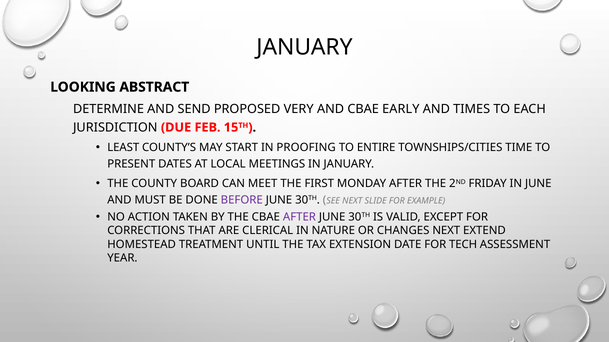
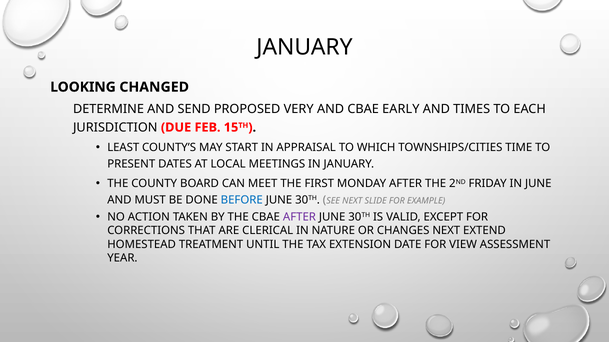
ABSTRACT: ABSTRACT -> CHANGED (154, 87)
PROOFING: PROOFING -> APPRAISAL (306, 148)
ENTIRE: ENTIRE -> WHICH (376, 148)
BEFORE colour: purple -> blue (242, 200)
TECH: TECH -> VIEW (463, 245)
